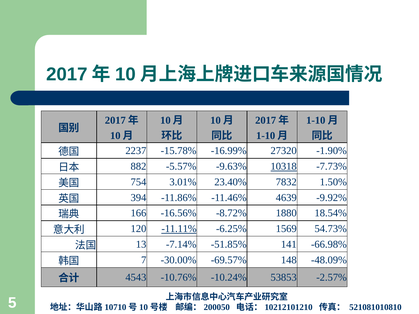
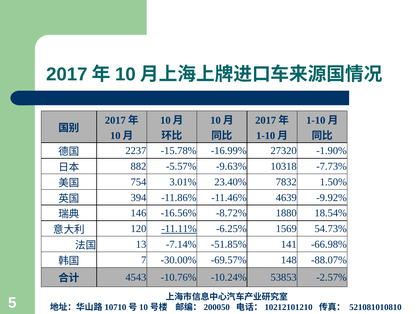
10318 underline: present -> none (284, 167)
166: 166 -> 146 (139, 213)
-48.09%: -48.09% -> -88.07% (329, 260)
